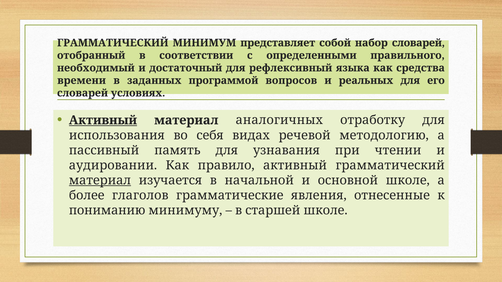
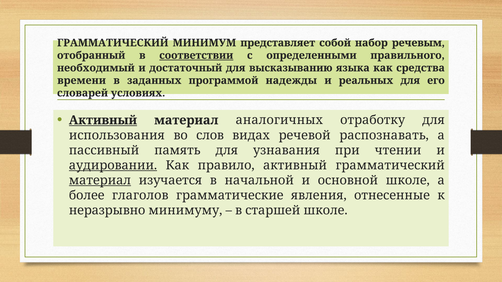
набор словарей: словарей -> речевым (418, 43)
соответствии underline: none -> present (196, 55)
рефлексивный: рефлексивный -> высказыванию (291, 68)
вопросов: вопросов -> надежды (291, 81)
себя: себя -> слов (210, 135)
методологию: методологию -> распознавать (384, 135)
аудировании underline: none -> present (113, 166)
пониманию: пониманию -> неразрывно (107, 211)
